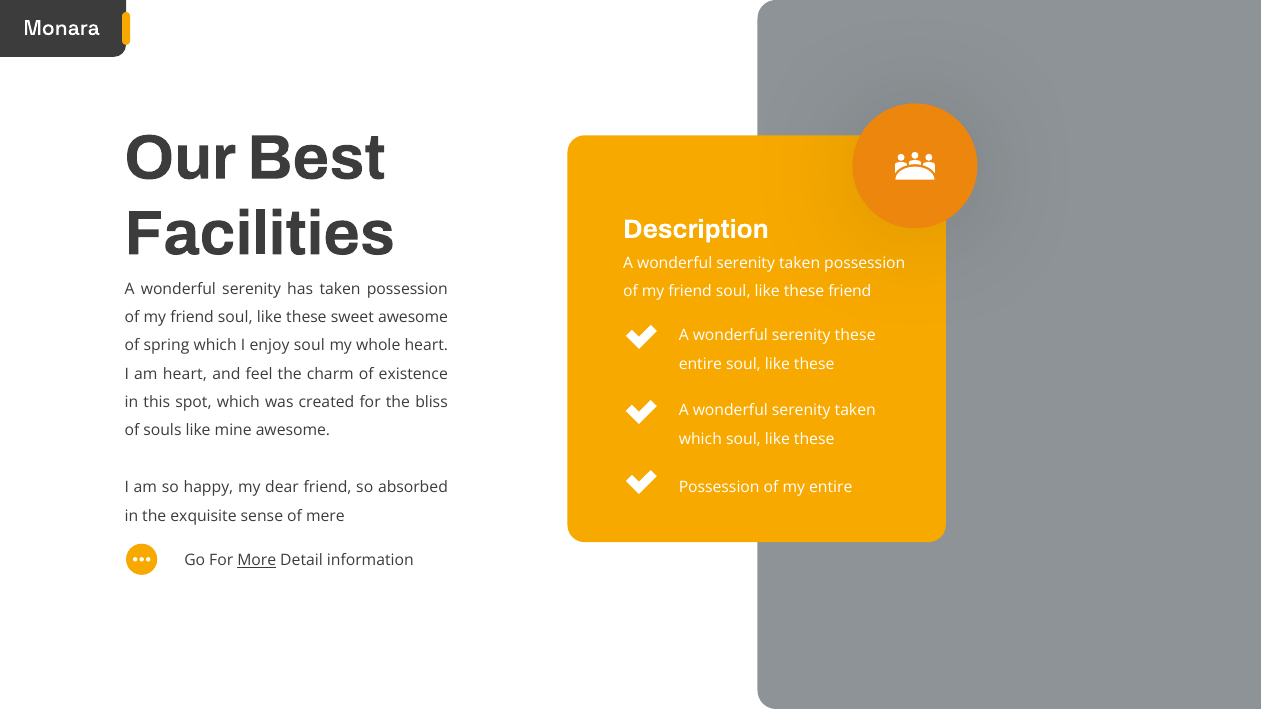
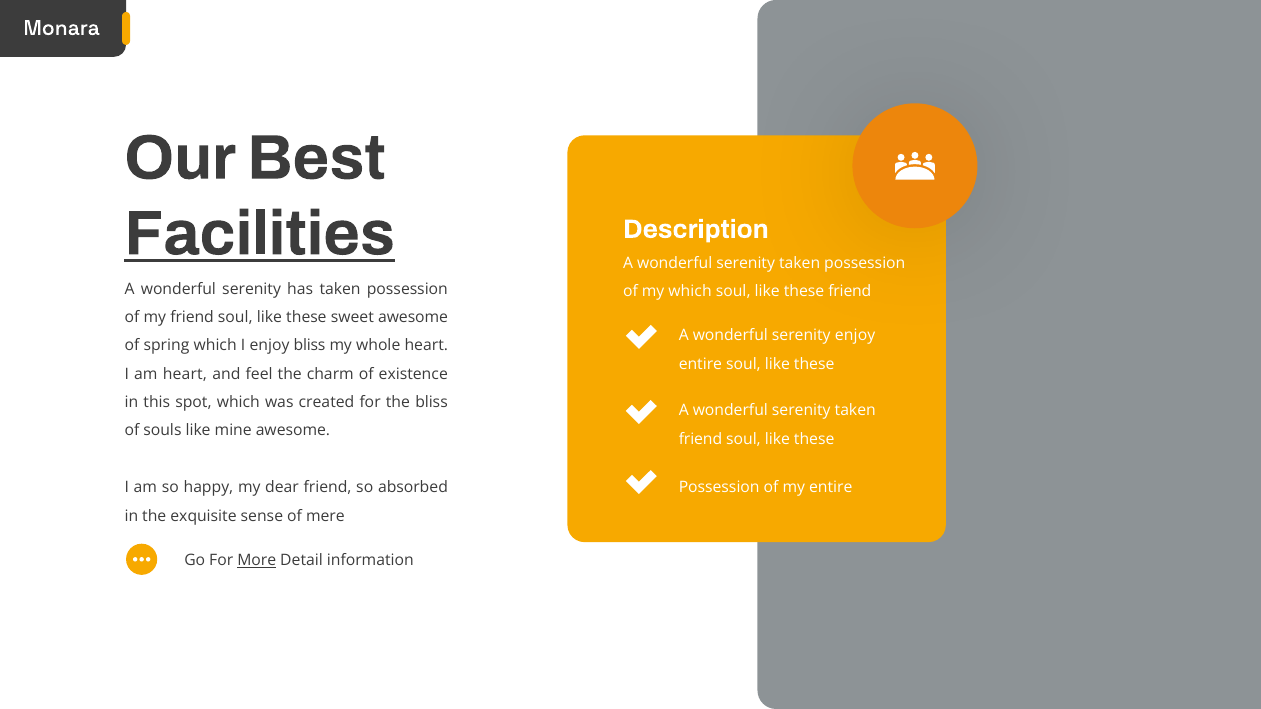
Facilities underline: none -> present (260, 234)
friend: friend -> which (690, 292)
serenity these: these -> enjoy (855, 336)
enjoy soul: soul -> bliss (310, 346)
which: which -> friend (700, 439)
